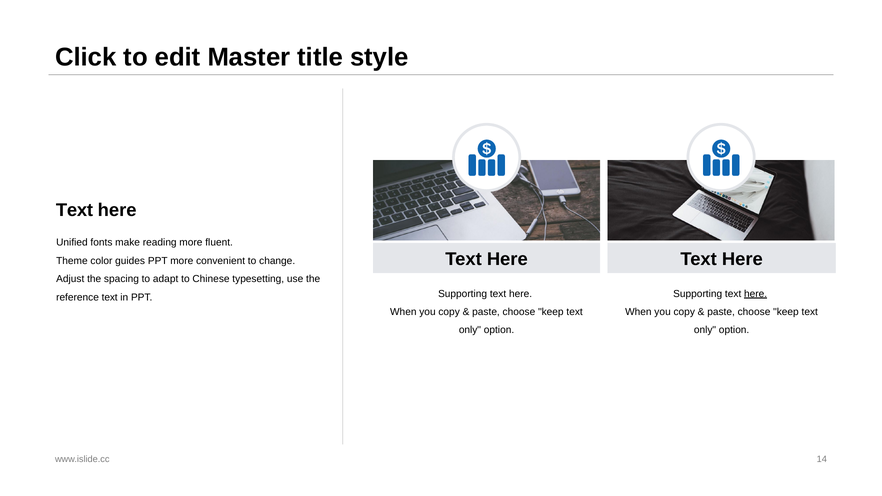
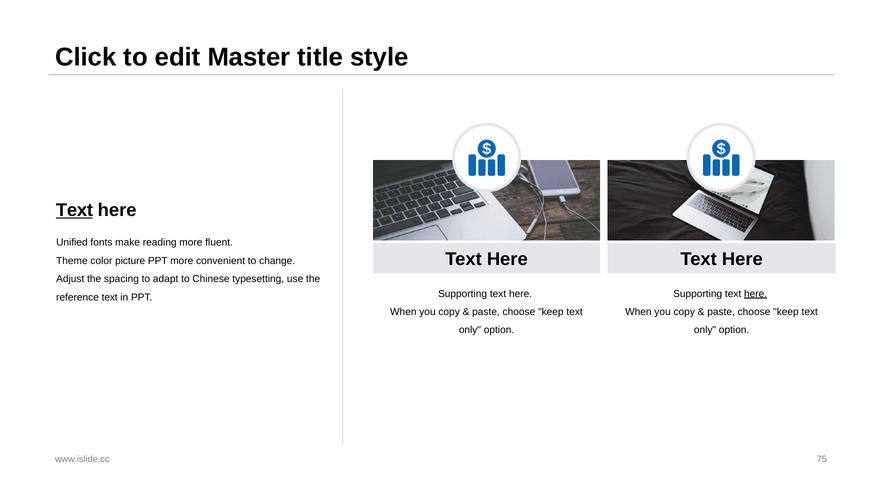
Text underline: none -> present (74, 210)
guides: guides -> picture (130, 261)
14: 14 -> 75 (822, 460)
